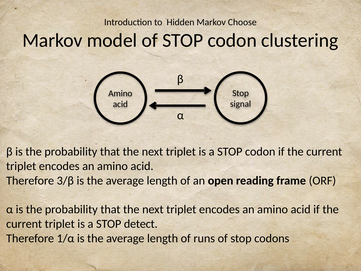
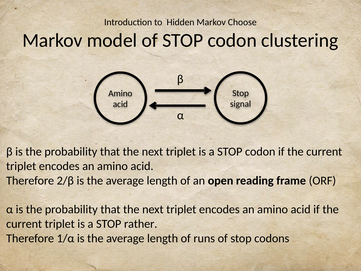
3/β: 3/β -> 2/β (65, 180)
detect: detect -> rather (141, 224)
